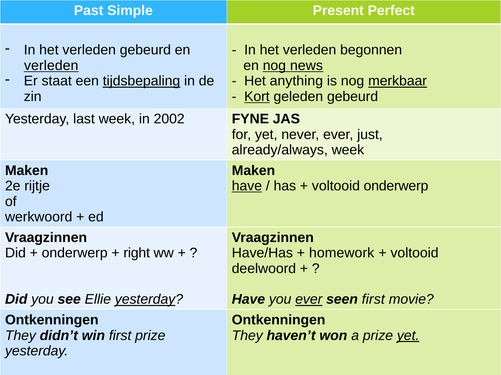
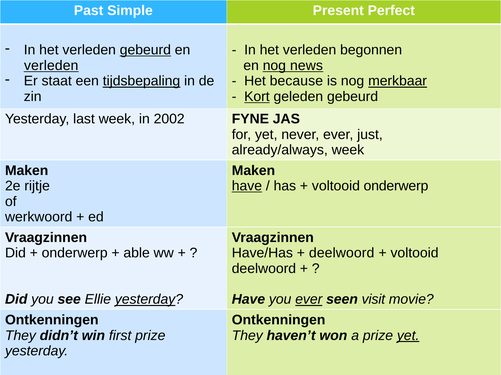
gebeurd underline: none -> present (145, 50)
anything: anything -> because (296, 81)
right: right -> able (137, 253)
homework: homework -> deelwoord (342, 253)
seen first: first -> visit (373, 300)
